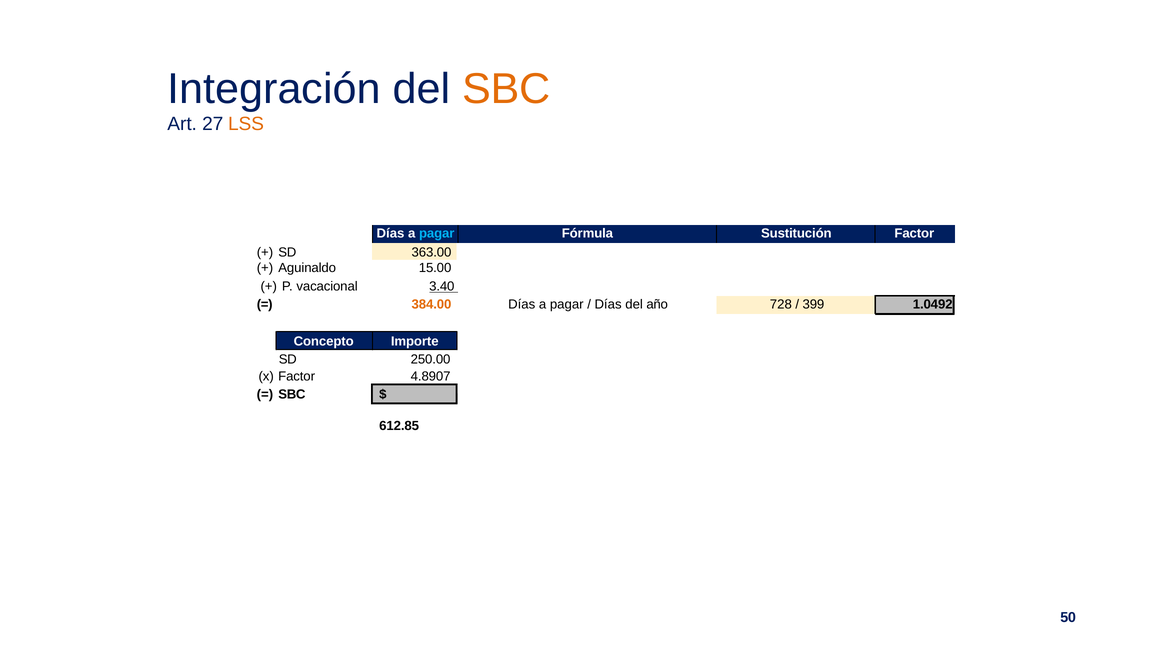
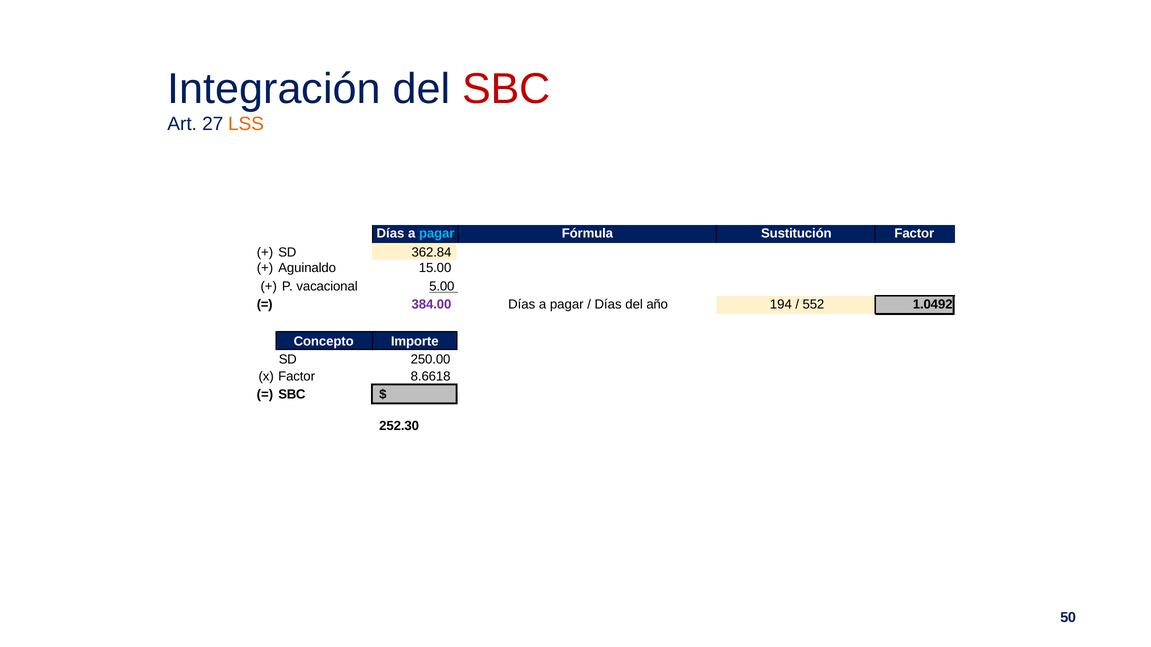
SBC colour: orange -> red (506, 89)
363.00: 363.00 -> 362.84 (432, 253)
3.40: 3.40 -> 5.00 (442, 287)
384.00 colour: orange -> purple (432, 305)
728: 728 -> 194 (781, 305)
399: 399 -> 552 (813, 305)
4.8907: 4.8907 -> 8.6618 (431, 377)
612.85: 612.85 -> 252.30 (399, 426)
